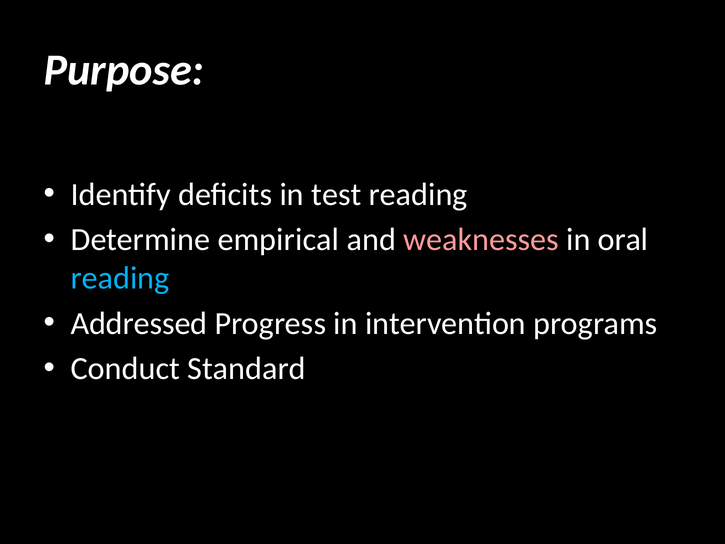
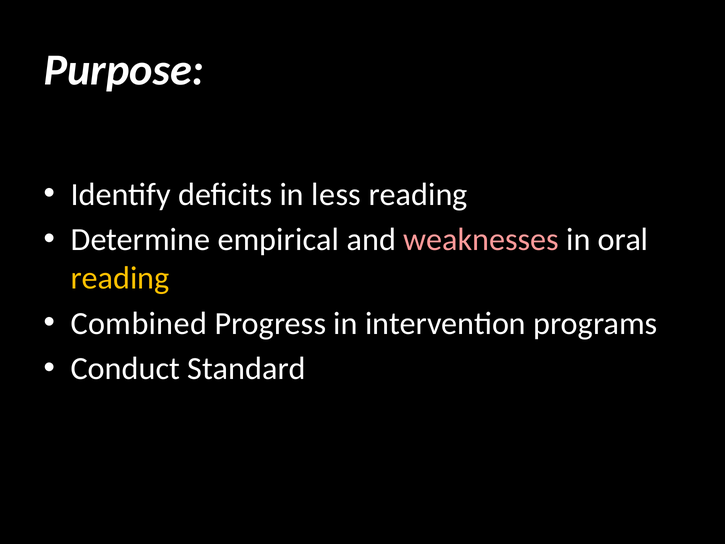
test: test -> less (336, 194)
reading colour: light blue -> yellow (120, 278)
Addressed: Addressed -> Combined (139, 323)
